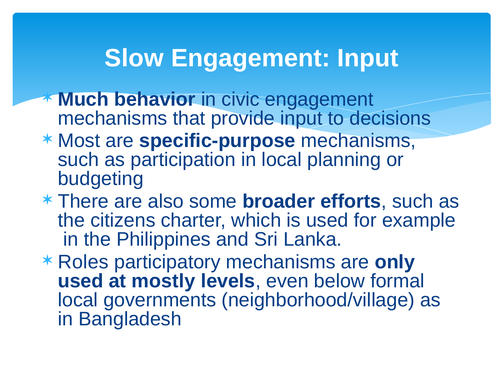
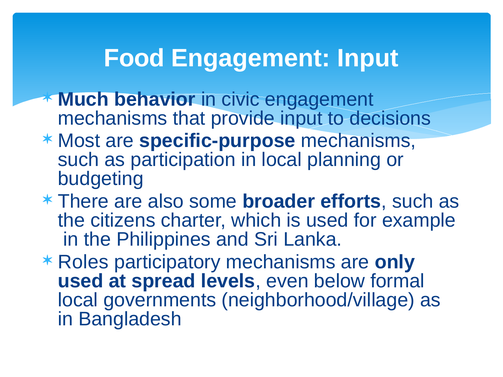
Slow: Slow -> Food (134, 58)
mostly: mostly -> spread (164, 281)
